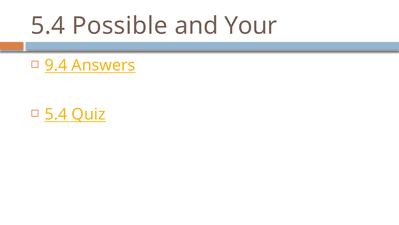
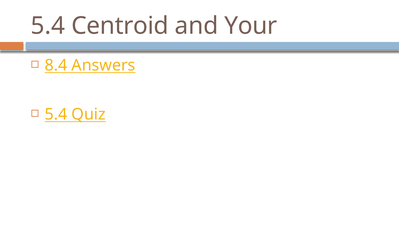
Possible: Possible -> Centroid (120, 26)
9.4: 9.4 -> 8.4 (56, 65)
